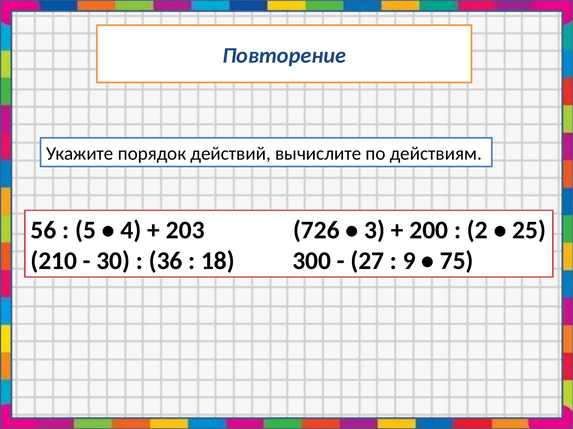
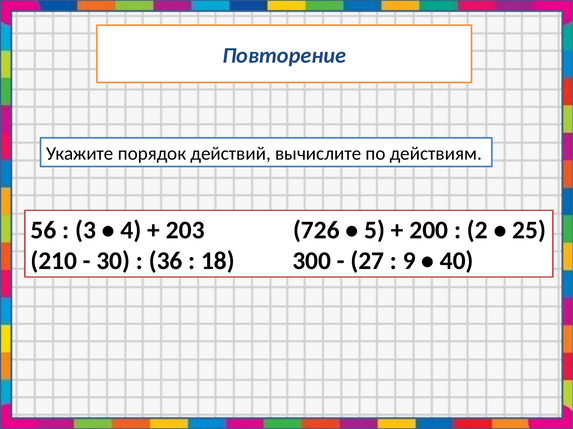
5: 5 -> 3 (86, 231)
3: 3 -> 5 (375, 231)
75: 75 -> 40 (457, 261)
